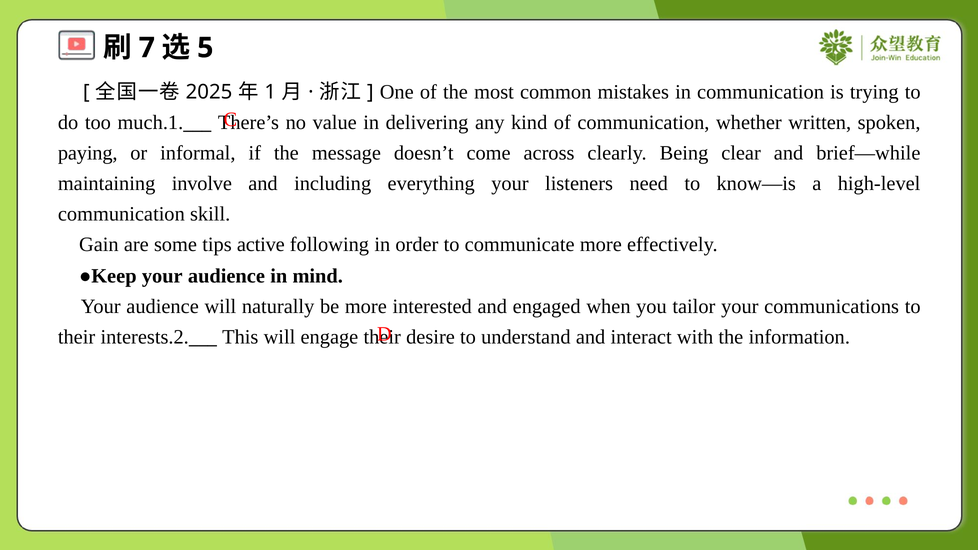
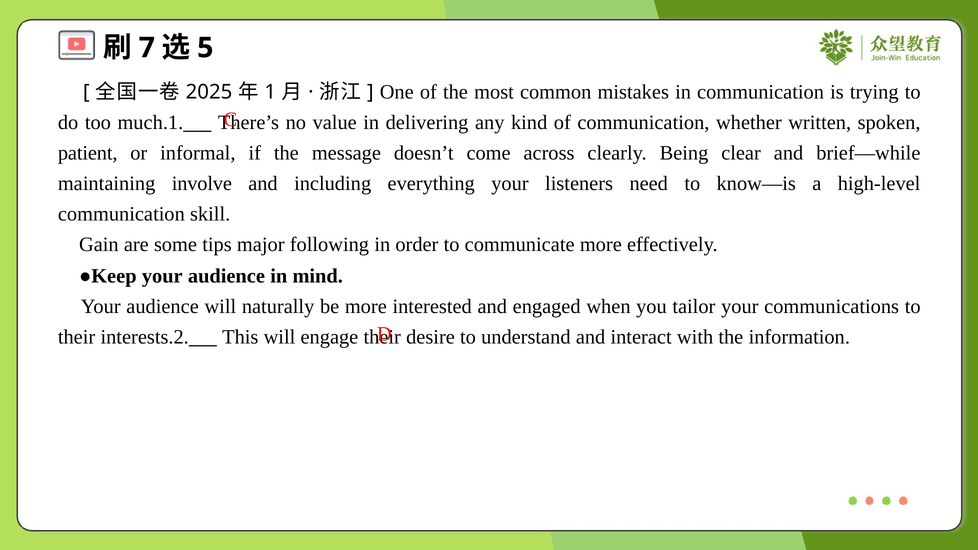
paying: paying -> patient (88, 153)
active: active -> major (261, 245)
